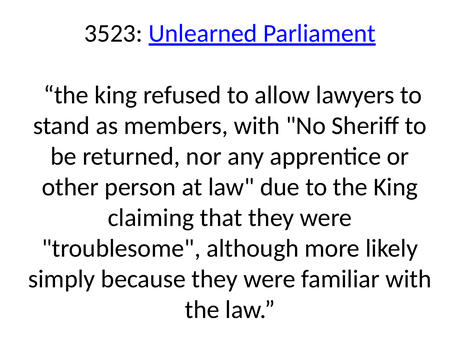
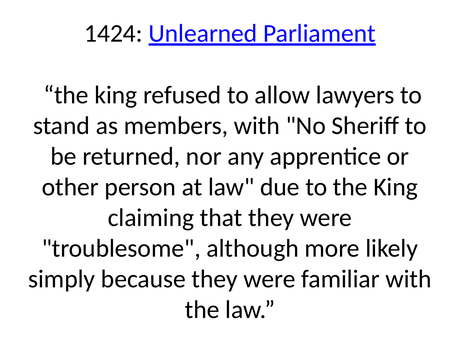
3523: 3523 -> 1424 (113, 33)
